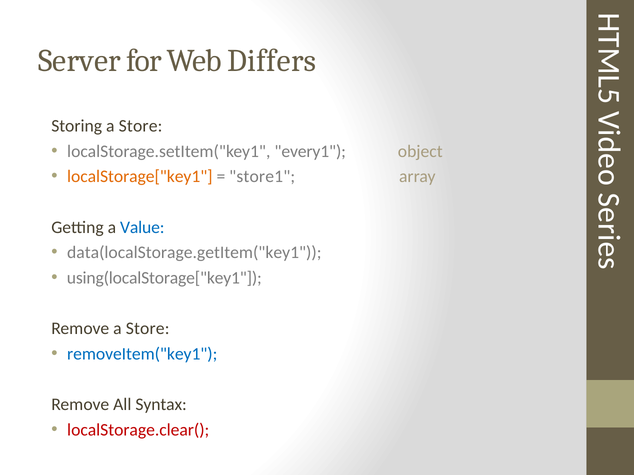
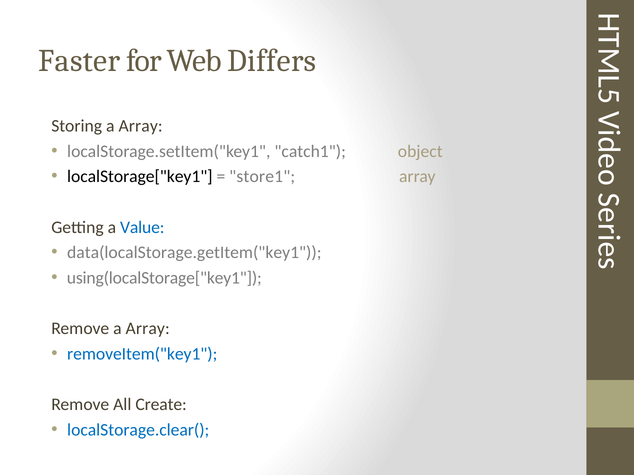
Server: Server -> Faster (79, 61)
Storing a Store: Store -> Array (141, 126)
every1: every1 -> catch1 (310, 151)
localStorage["key1 colour: orange -> black (140, 177)
Remove a Store: Store -> Array (148, 329)
Syntax: Syntax -> Create (161, 405)
localStorage.clear( colour: red -> blue (138, 430)
